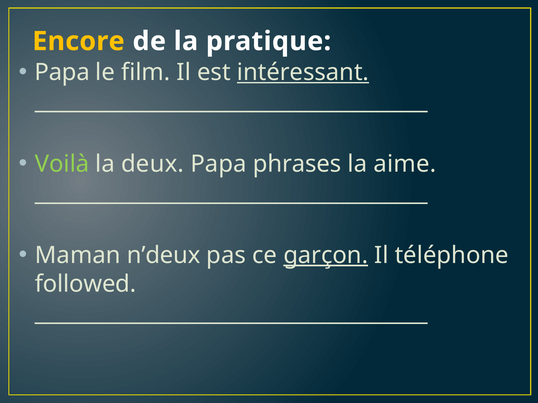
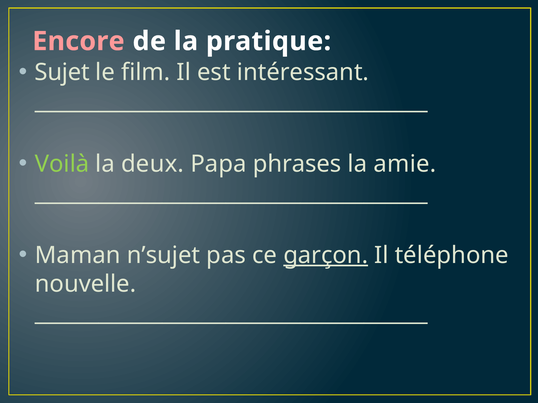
Encore colour: yellow -> pink (78, 41)
Papa: Papa -> Sujet (62, 73)
intéressant underline: present -> none (303, 73)
aime: aime -> amie (405, 164)
n’deux: n’deux -> n’sujet (163, 256)
followed: followed -> nouvelle (86, 284)
